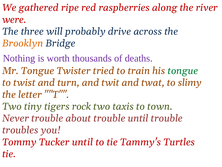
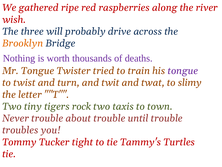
were: were -> wish (14, 20)
tongue colour: green -> purple (183, 71)
Tucker until: until -> tight (83, 142)
